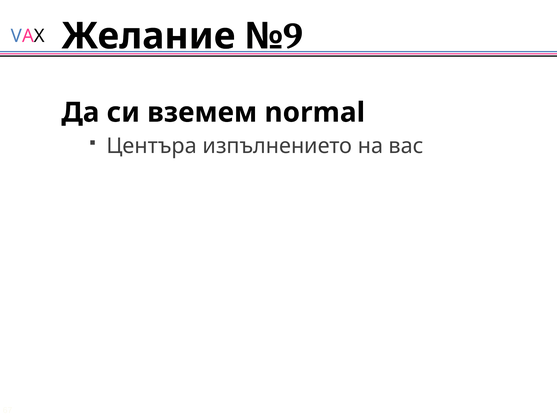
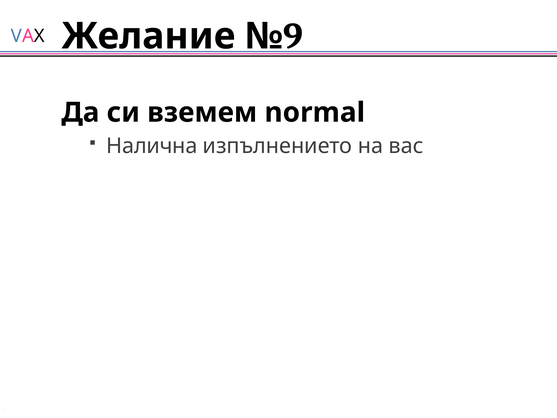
Центъра: Центъра -> Налична (152, 146)
